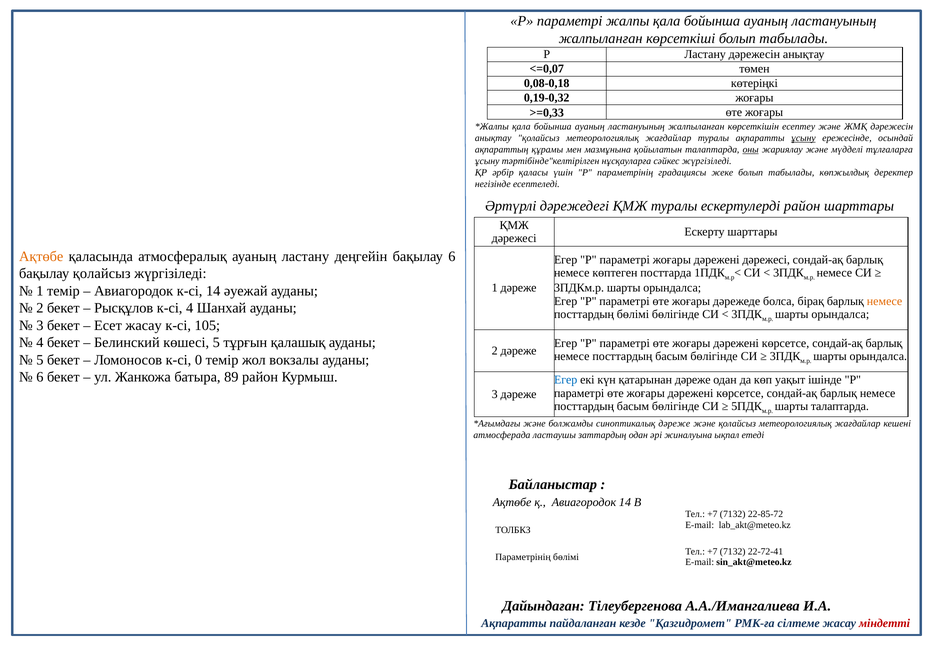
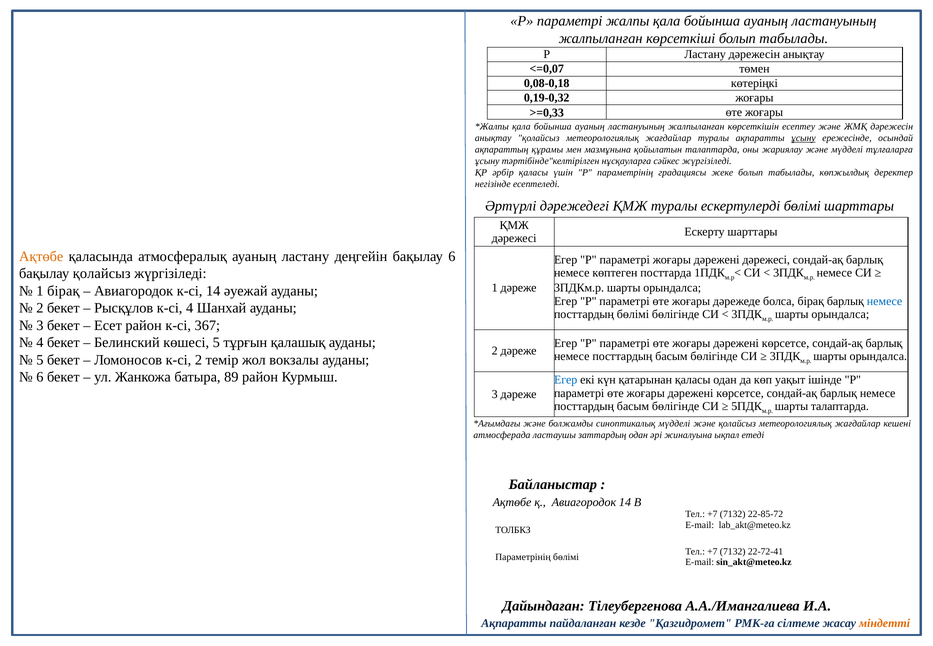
оны underline: present -> none (751, 150)
ескертулерді район: район -> бөлімі (802, 206)
1 темір: темір -> бірақ (63, 291)
немесе colour: orange -> blue (885, 301)
Есет жасау: жасау -> район (144, 325)
105: 105 -> 367 (207, 325)
к-сі 0: 0 -> 2 (198, 360)
қатарынан дәреже: дәреже -> қаласы (693, 380)
синоптикалық дәреже: дәреже -> мүдделі (674, 424)
міндетті colour: red -> orange (884, 623)
